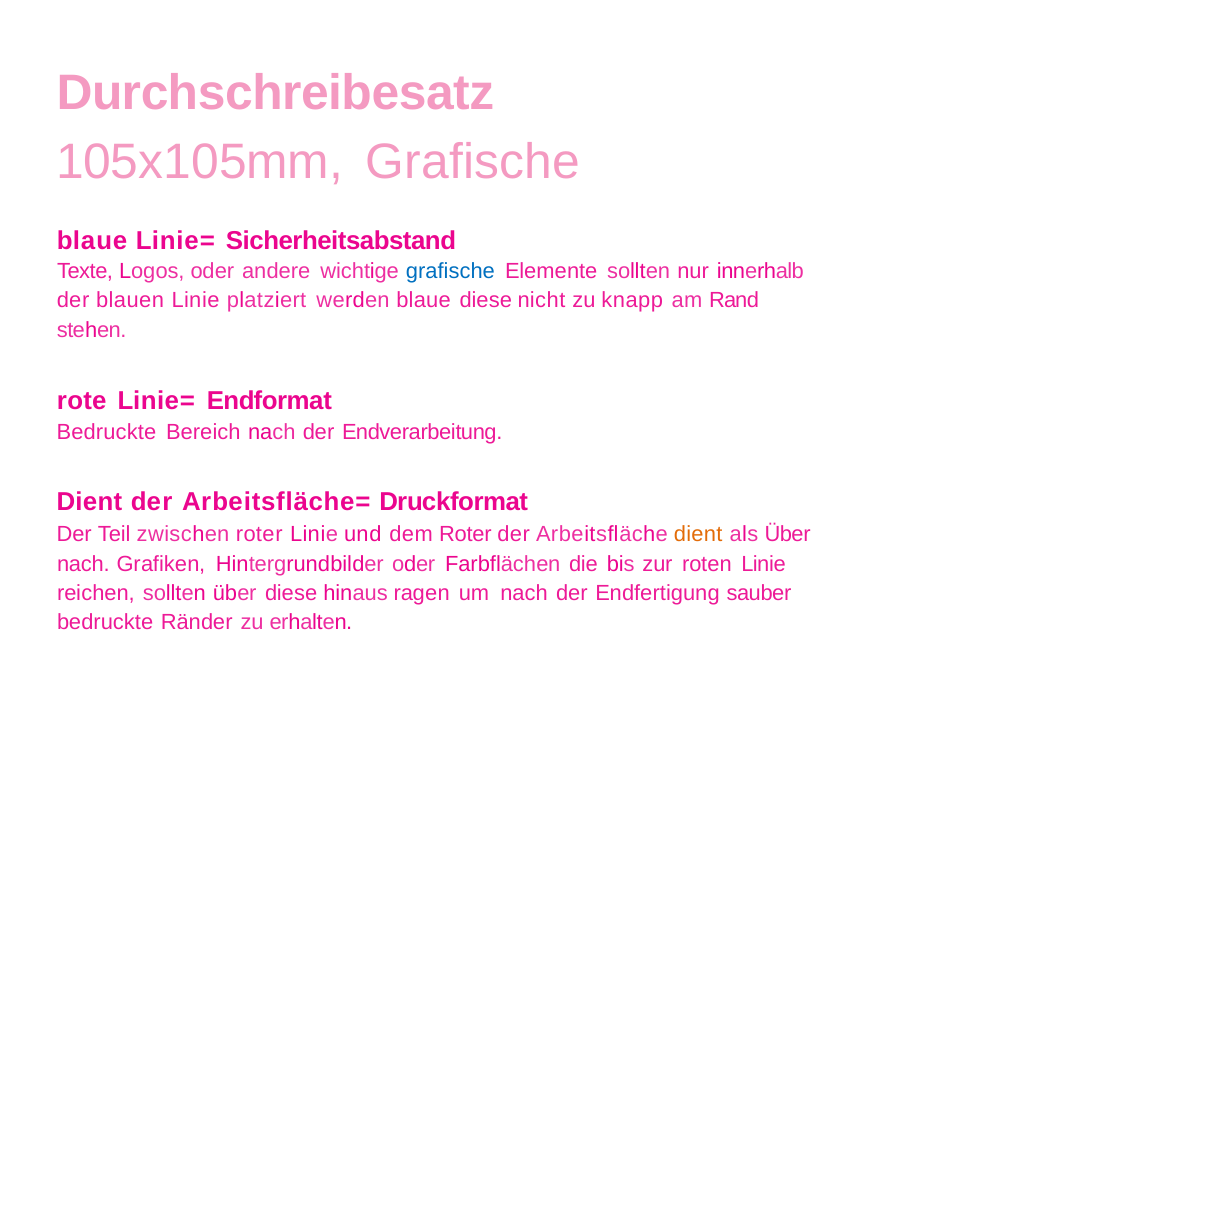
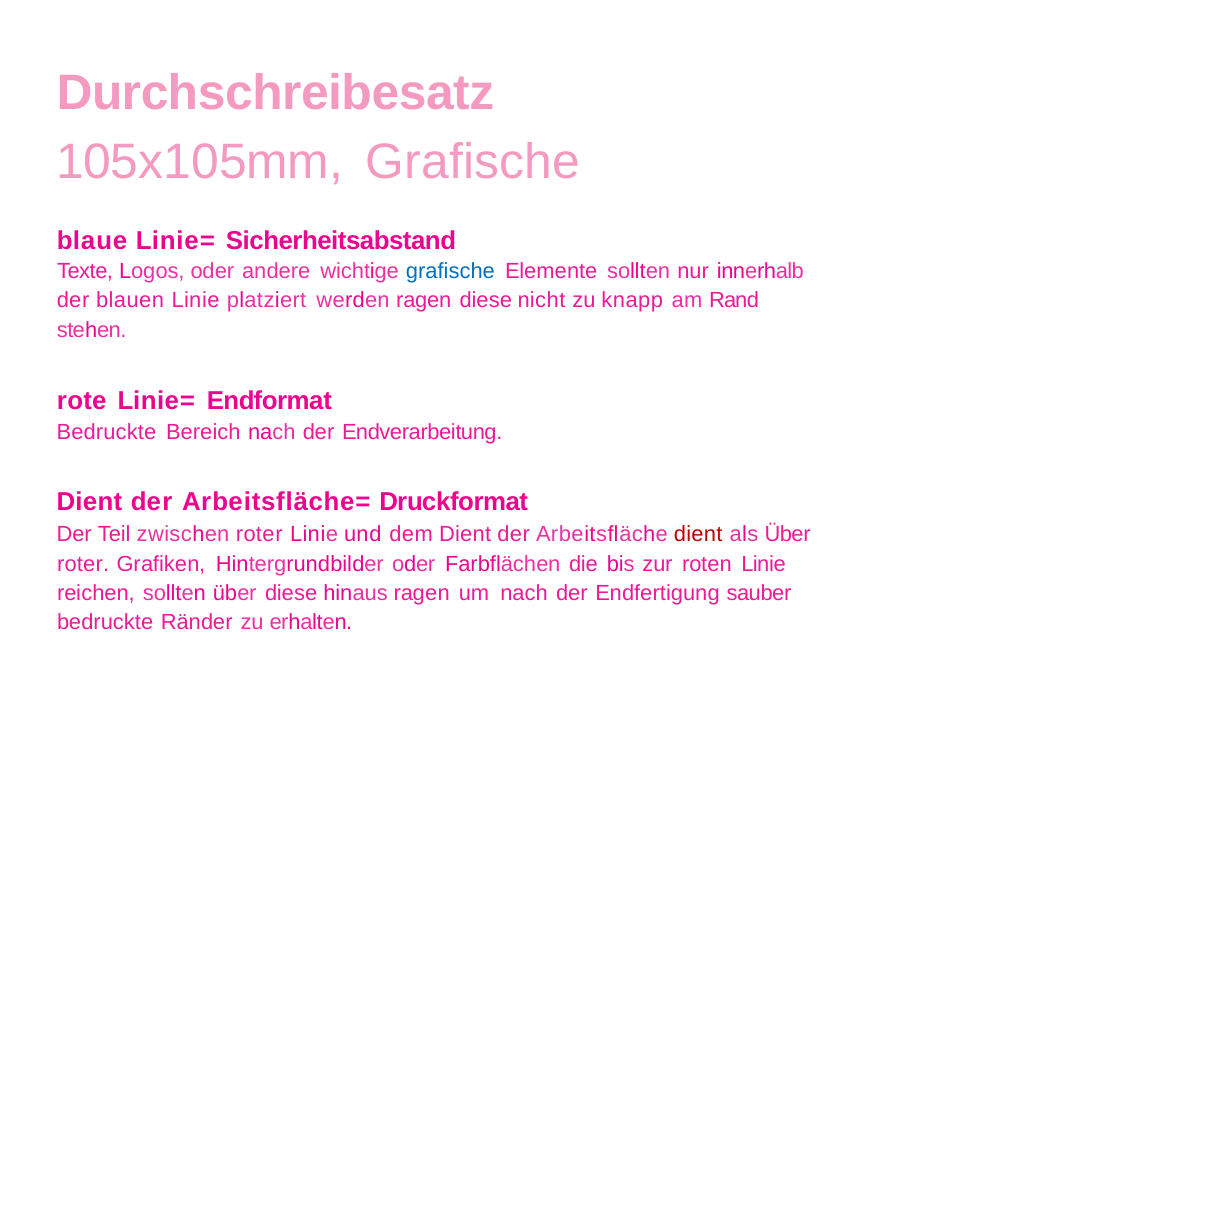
werden blaue: blaue -> ragen (424, 300)
dem Roter: Roter -> Dient (465, 535)
dient colour: orange -> red (698, 535)
nach: nach -> roter (83, 565)
